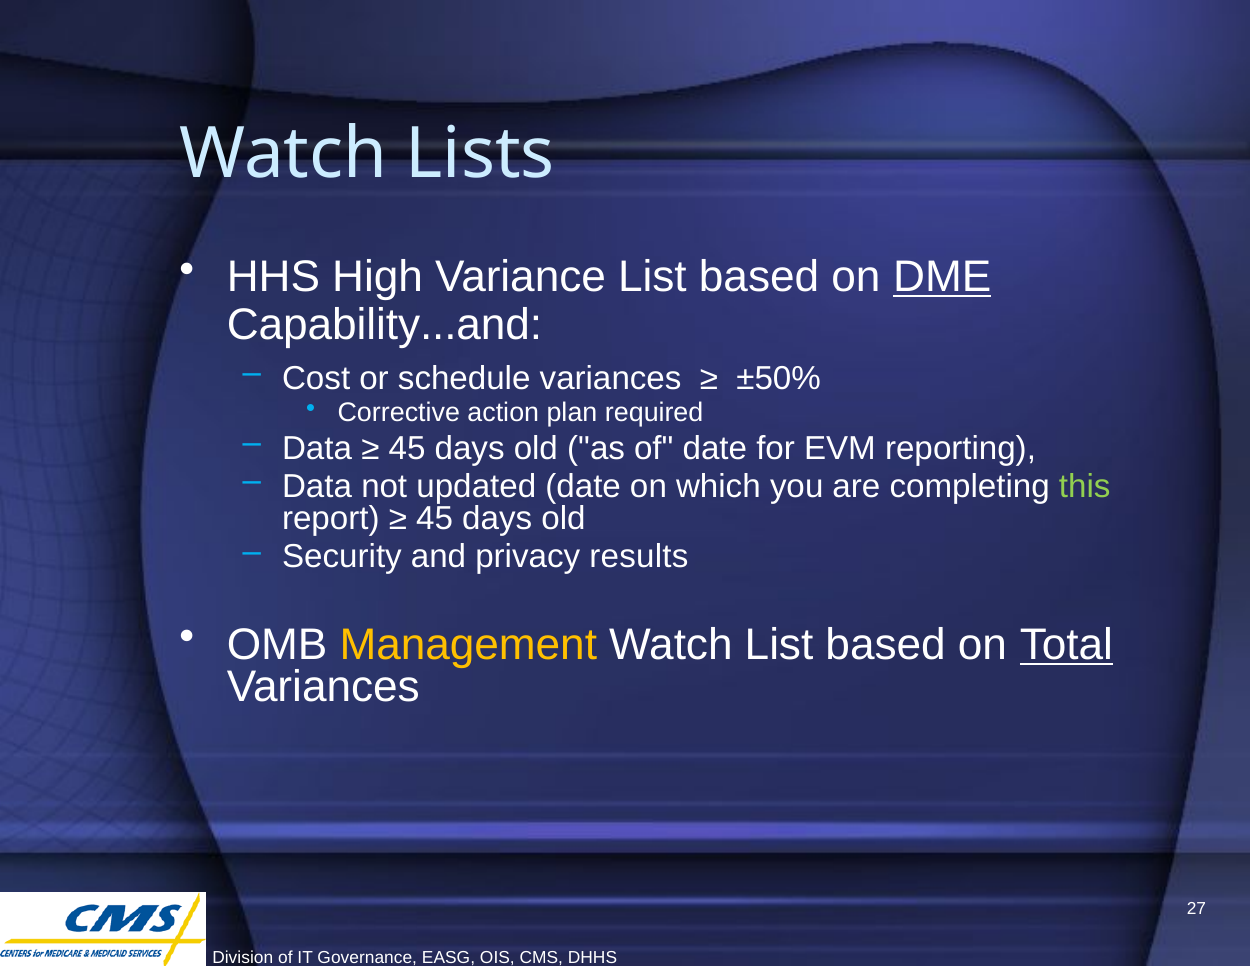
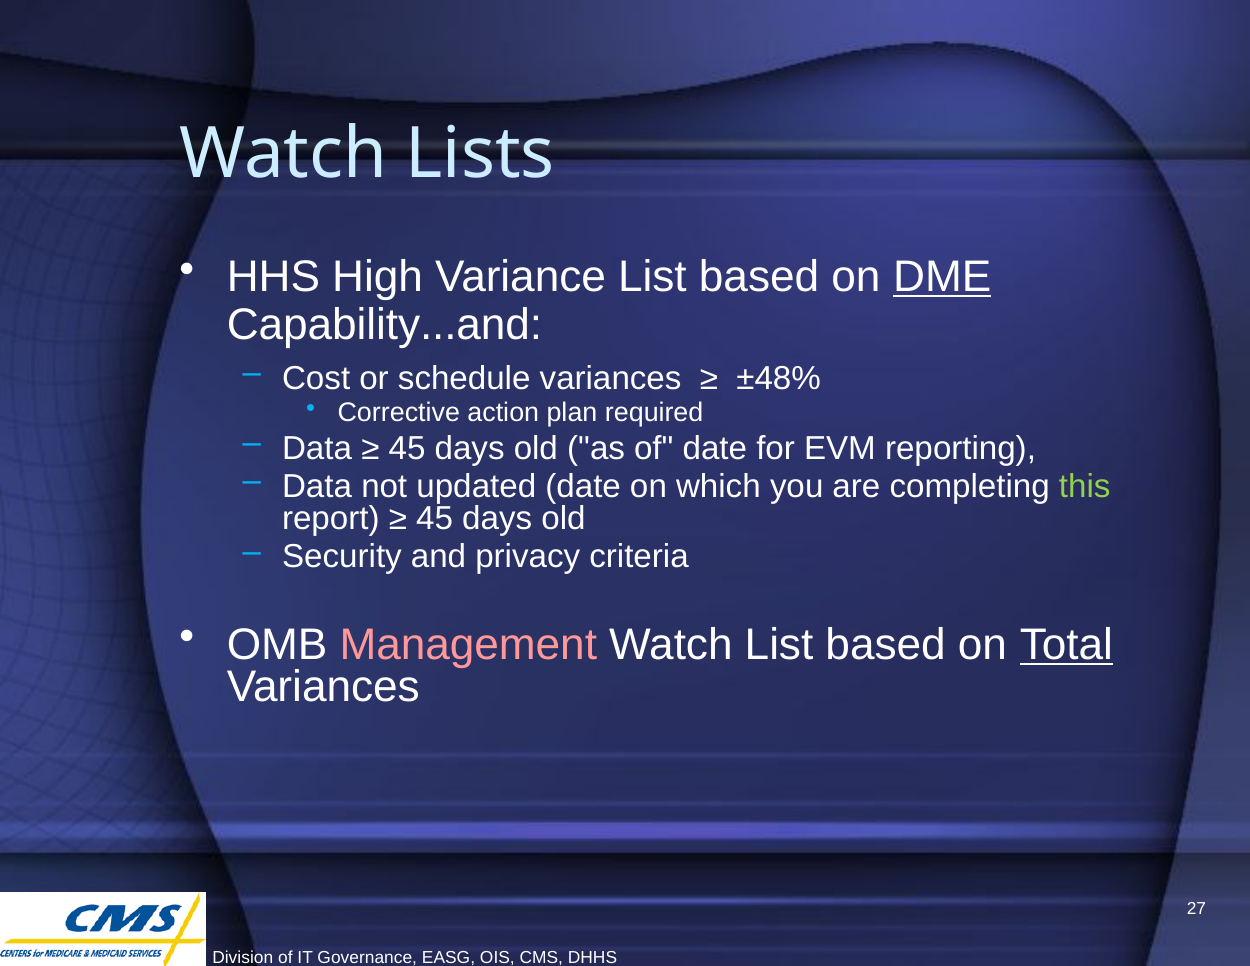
±50%: ±50% -> ±48% (779, 379)
results: results -> criteria (639, 557)
Management colour: yellow -> pink (468, 644)
